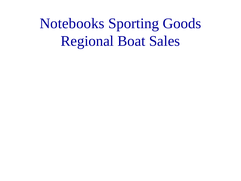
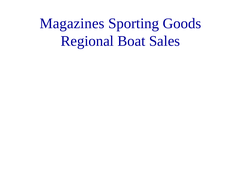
Notebooks: Notebooks -> Magazines (72, 23)
